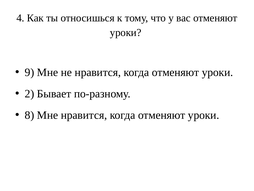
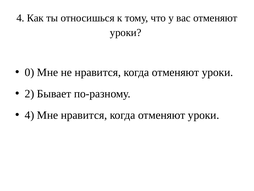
9: 9 -> 0 (29, 72)
8: 8 -> 4 (29, 115)
